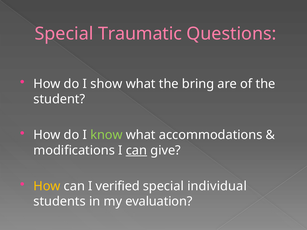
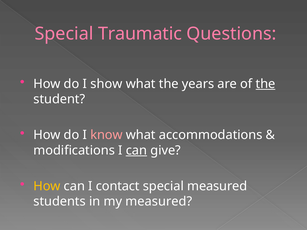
bring: bring -> years (198, 84)
the underline: none -> present (266, 84)
know colour: light green -> pink (106, 135)
verified: verified -> contact (118, 186)
special individual: individual -> measured (217, 186)
my evaluation: evaluation -> measured (159, 202)
